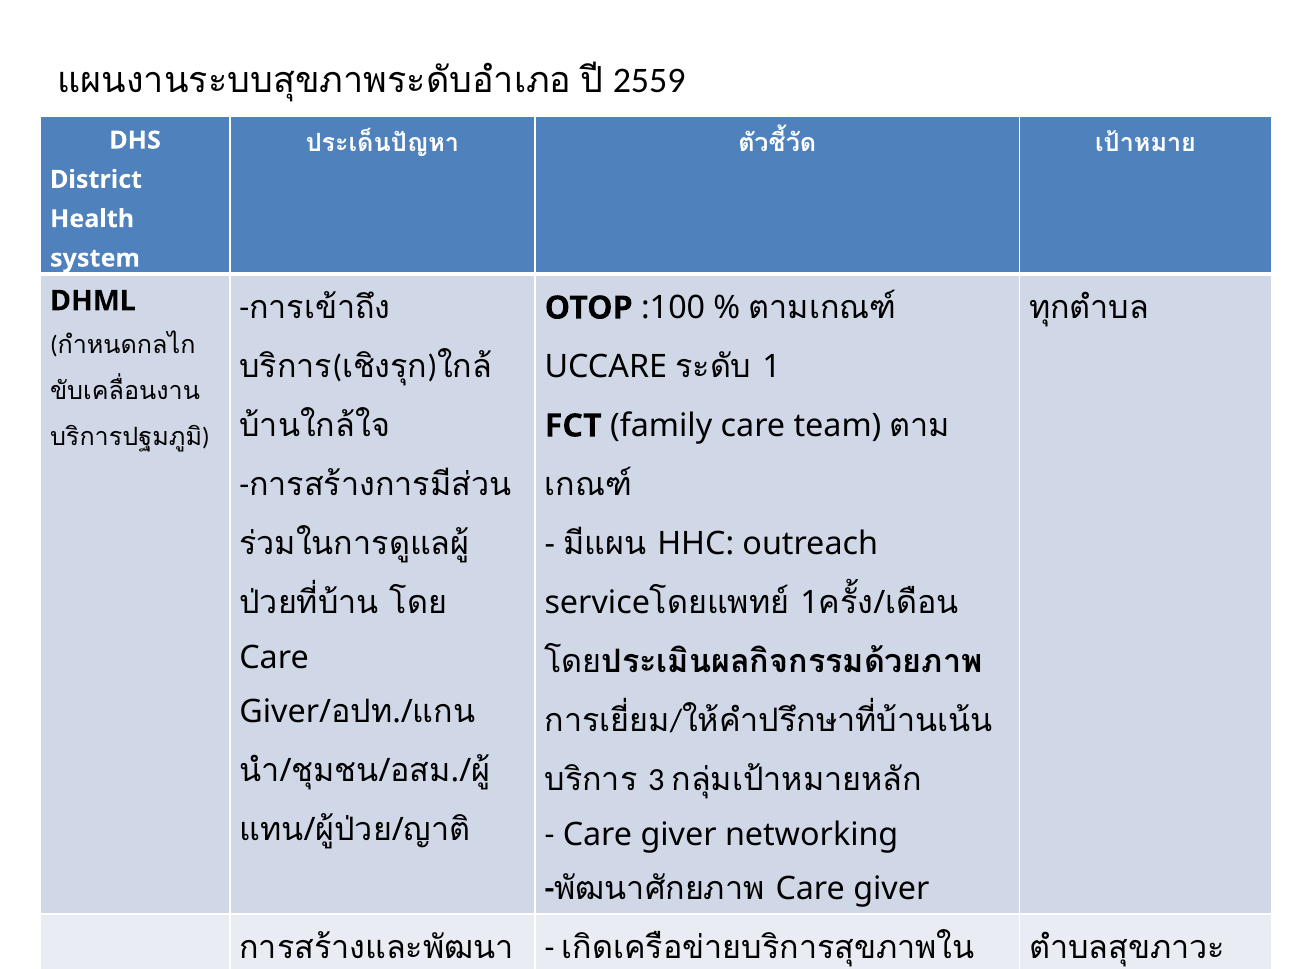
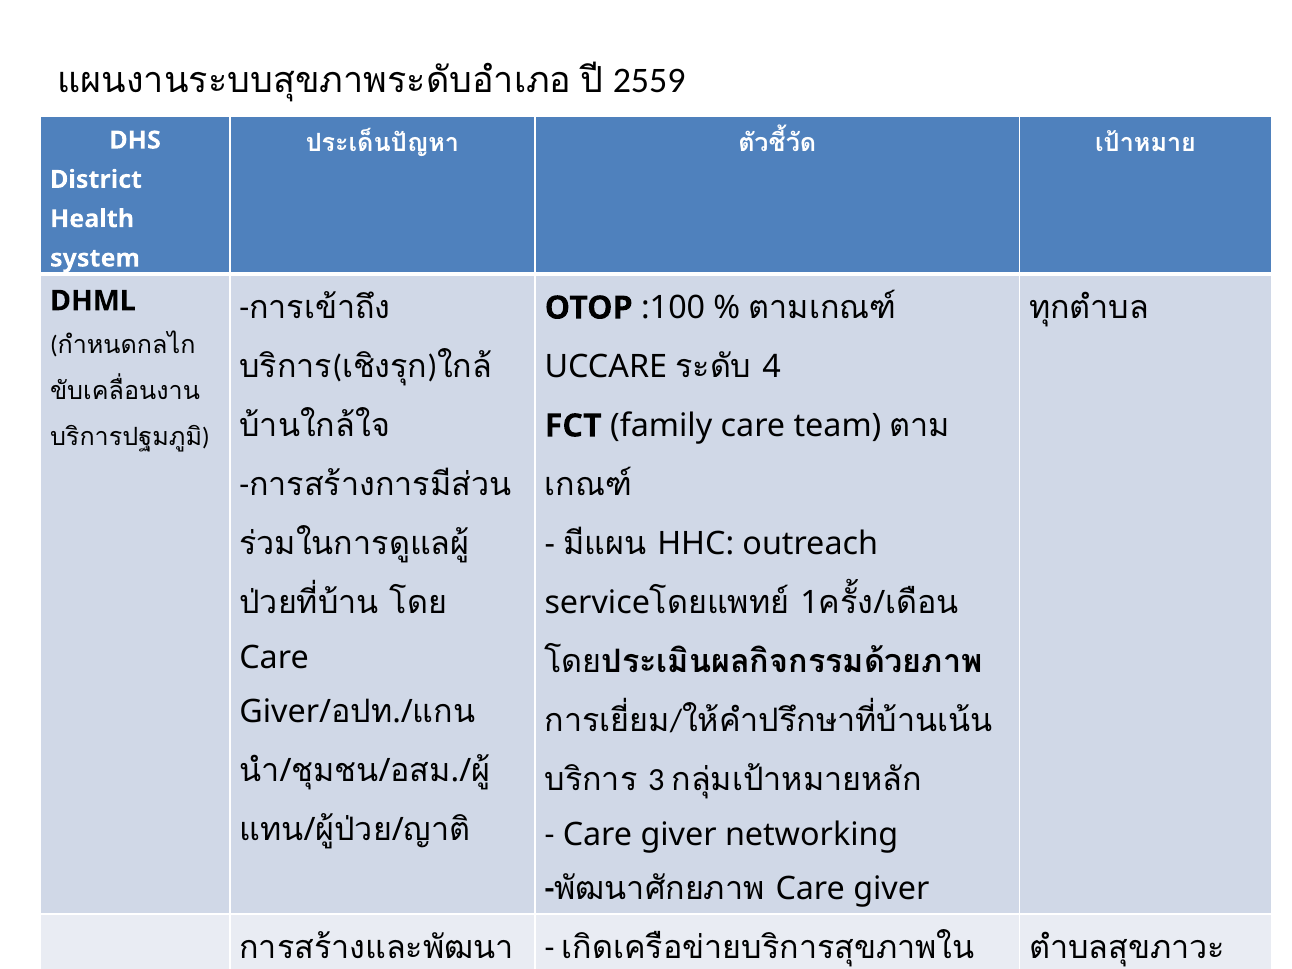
1: 1 -> 4 (772, 367)
